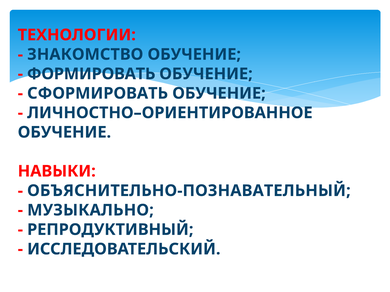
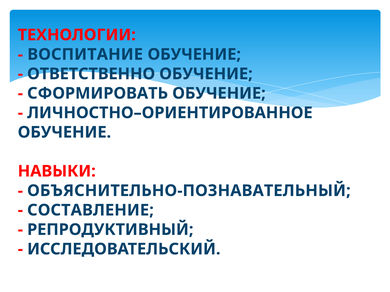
ЗНАКОМСТВО: ЗНАКОМСТВО -> ВОСПИТАНИЕ (85, 54)
ФОРМИРОВАТЬ: ФОРМИРОВАТЬ -> ОТВЕТСТВЕННО (91, 74)
МУЗЫКАЛЬНО: МУЗЫКАЛЬНО -> СОСТАВЛЕНИЕ (90, 210)
